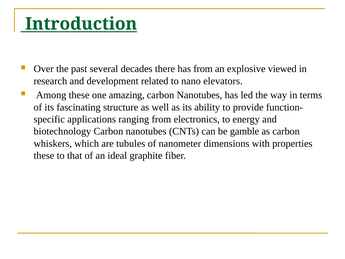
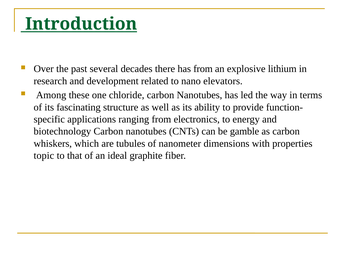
viewed: viewed -> lithium (282, 69)
amazing: amazing -> chloride (127, 95)
these: these -> topic (44, 155)
